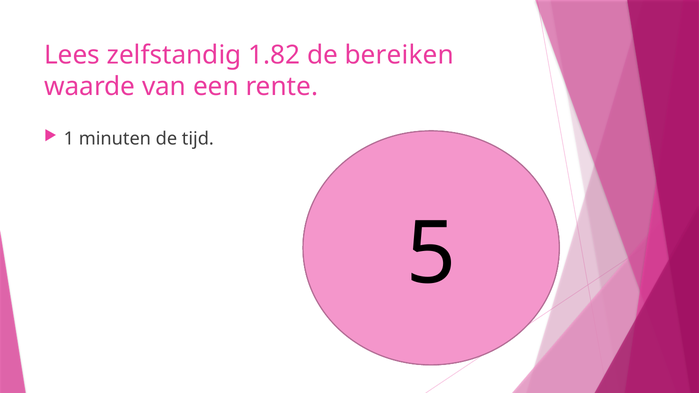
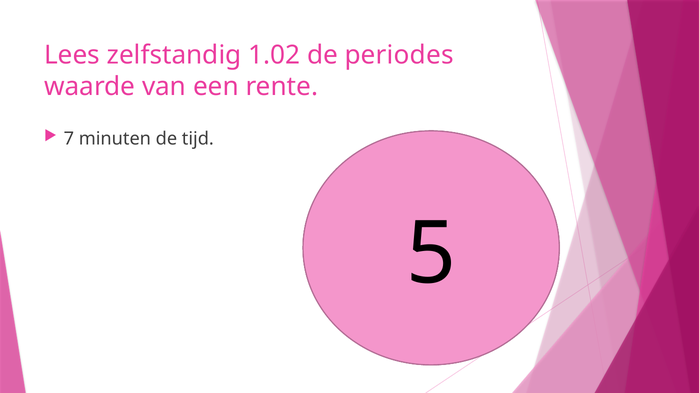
1.82: 1.82 -> 1.02 (274, 55)
bereiken: bereiken -> periodes (399, 55)
1: 1 -> 7 (69, 139)
